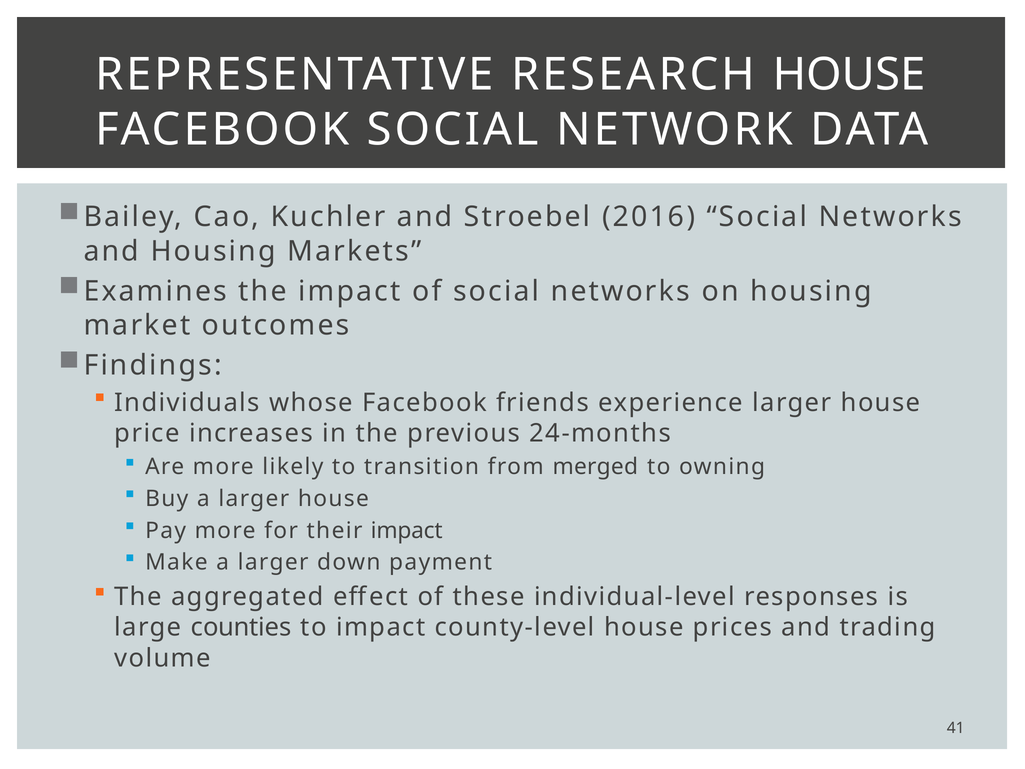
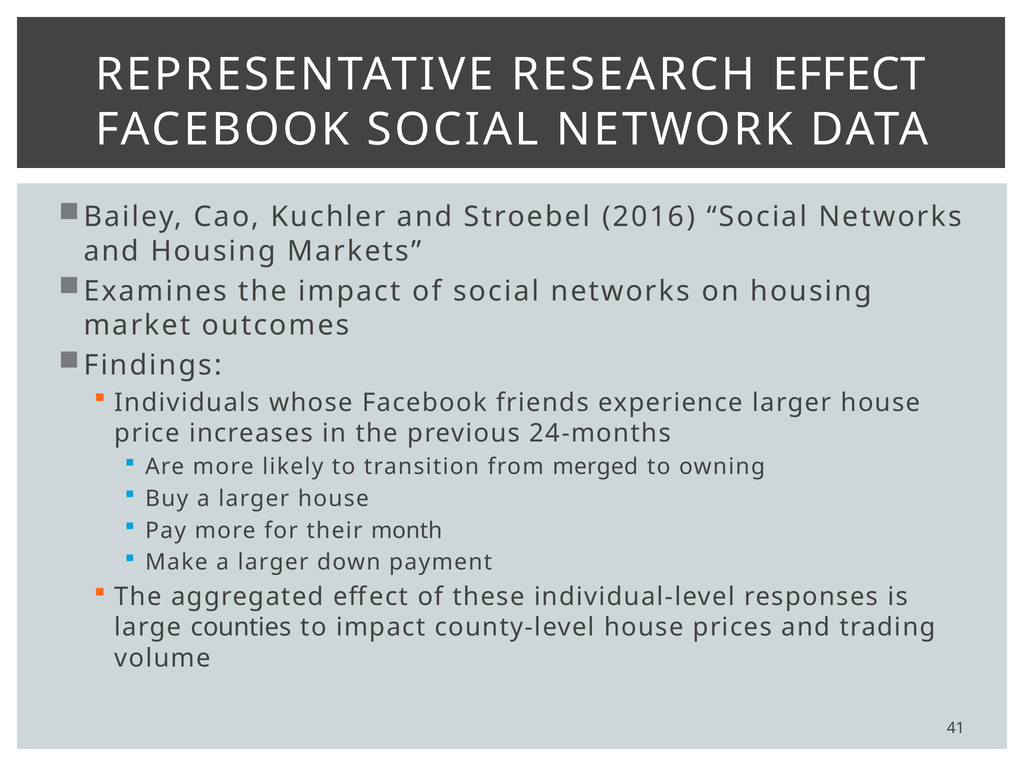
RESEARCH HOUSE: HOUSE -> EFFECT (849, 75)
their impact: impact -> month (407, 530)
